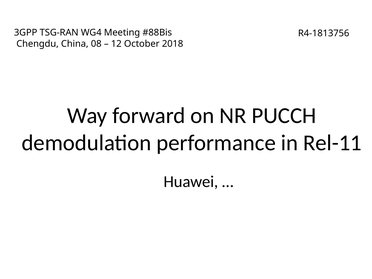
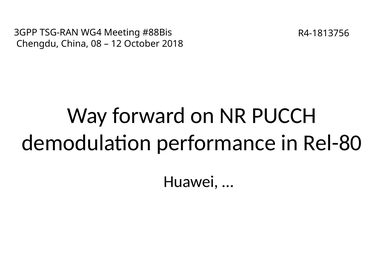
Rel-11: Rel-11 -> Rel-80 (332, 143)
